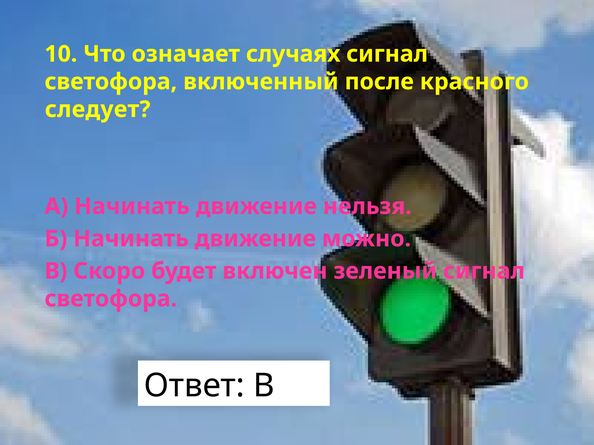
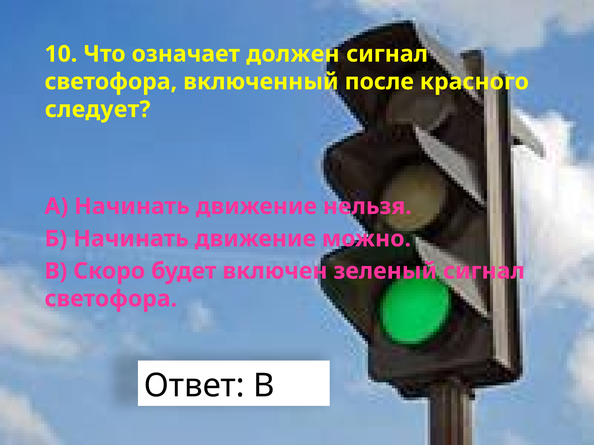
случаях: случаях -> должен (293, 54)
